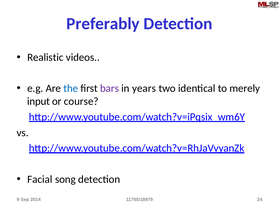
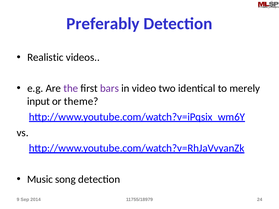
the colour: blue -> purple (71, 89)
years: years -> video (144, 89)
course: course -> theme (81, 102)
Facial: Facial -> Music (40, 180)
